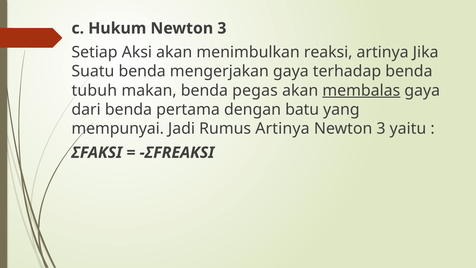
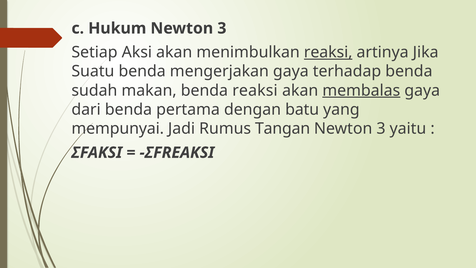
reaksi underline: none -> present (328, 52)
tubuh: tubuh -> sudah (94, 90)
benda pegas: pegas -> reaksi (255, 90)
Rumus Artinya: Artinya -> Tangan (283, 128)
